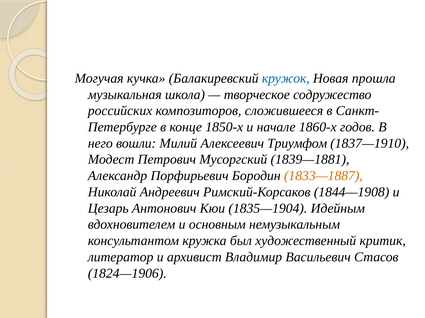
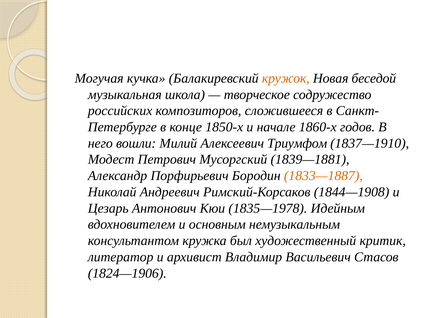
кружок colour: blue -> orange (286, 78)
прошла: прошла -> беседой (374, 78)
1835—1904: 1835—1904 -> 1835—1978 (268, 209)
